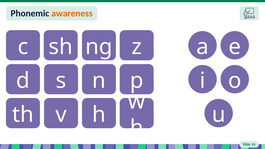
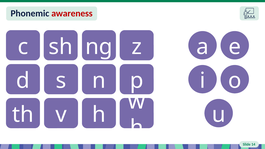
awareness colour: orange -> red (72, 13)
